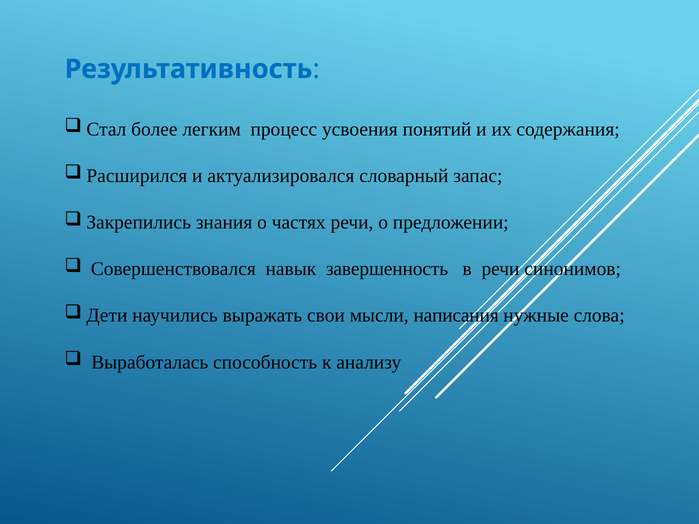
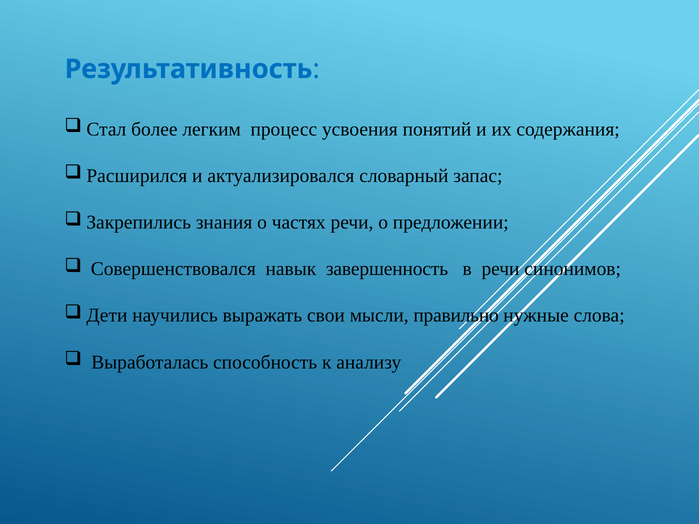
написания: написания -> правильно (456, 316)
